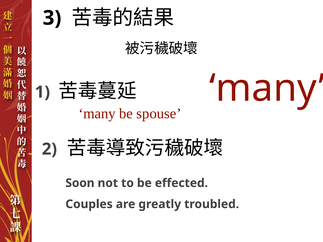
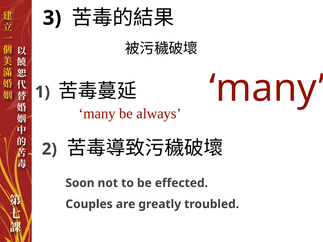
spouse: spouse -> always (159, 114)
